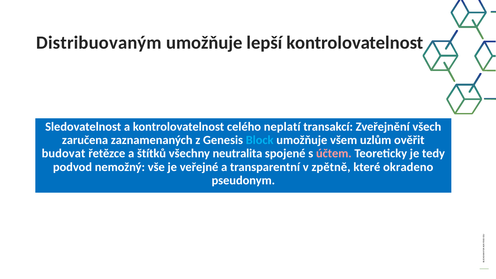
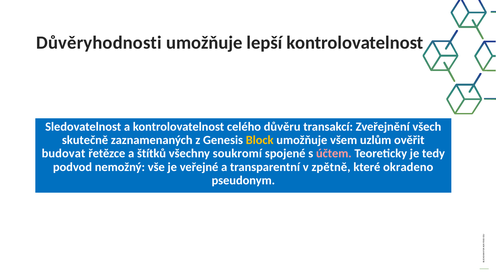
Distribuovaným: Distribuovaným -> Důvěryhodnosti (99, 43)
neplatí: neplatí -> důvěru (282, 127)
zaručena: zaručena -> skutečně (85, 140)
Block colour: light blue -> yellow (260, 140)
neutralita: neutralita -> soukromí (237, 154)
